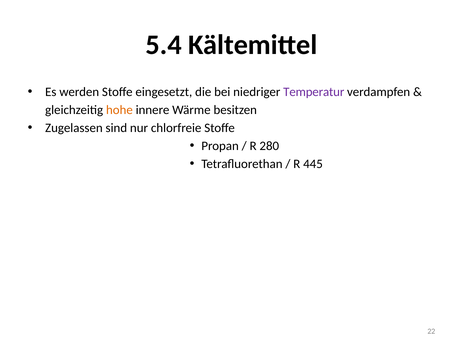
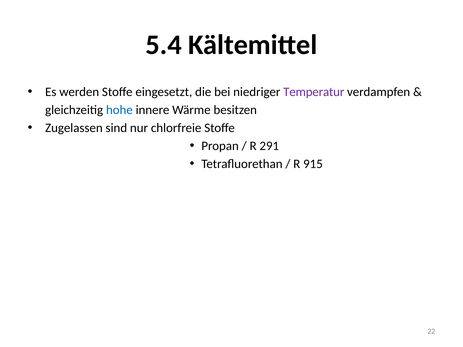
hohe colour: orange -> blue (119, 110)
280: 280 -> 291 (269, 146)
445: 445 -> 915 (313, 164)
